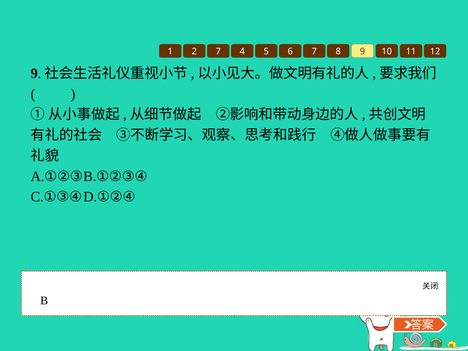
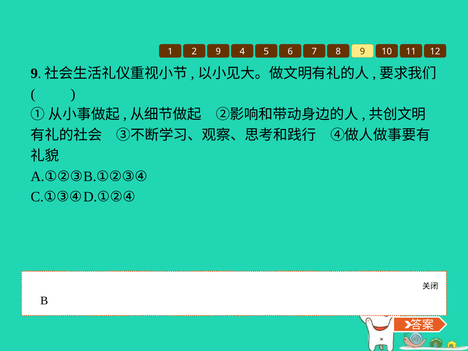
2 7: 7 -> 9 (218, 51)
